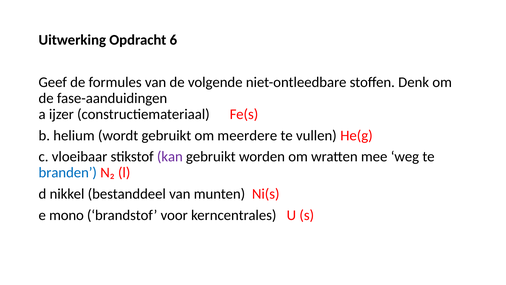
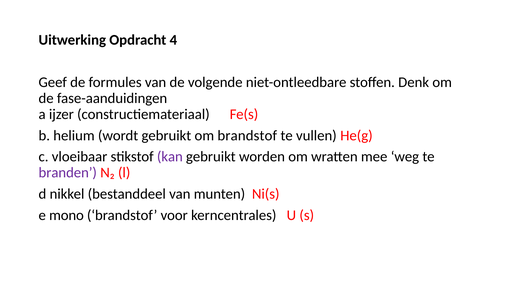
6: 6 -> 4 (173, 40)
om meerdere: meerdere -> brandstof (247, 135)
branden colour: blue -> purple (68, 173)
